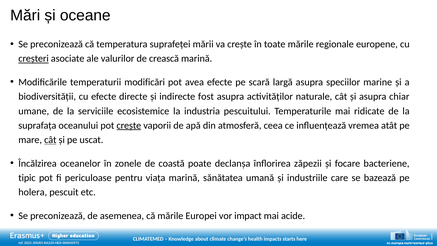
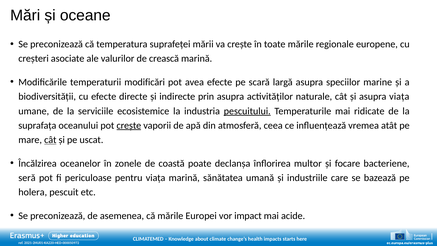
creșteri underline: present -> none (34, 59)
fost: fost -> prin (206, 97)
asupra chiar: chiar -> viața (399, 97)
pescuitului underline: none -> present (247, 111)
zăpezii: zăpezii -> multor (308, 163)
tipic: tipic -> seră (27, 178)
